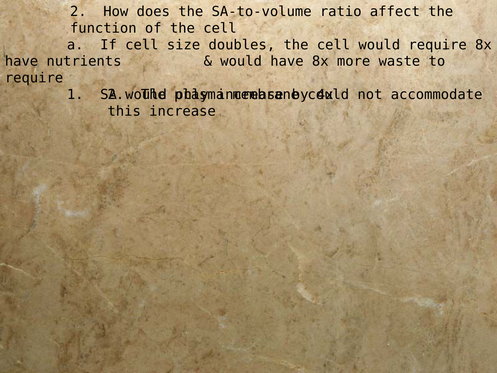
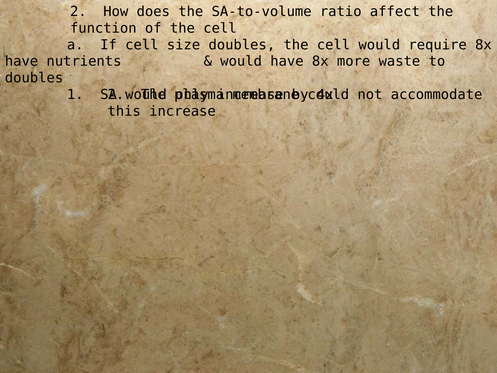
require: require -> doubles (34, 78)
